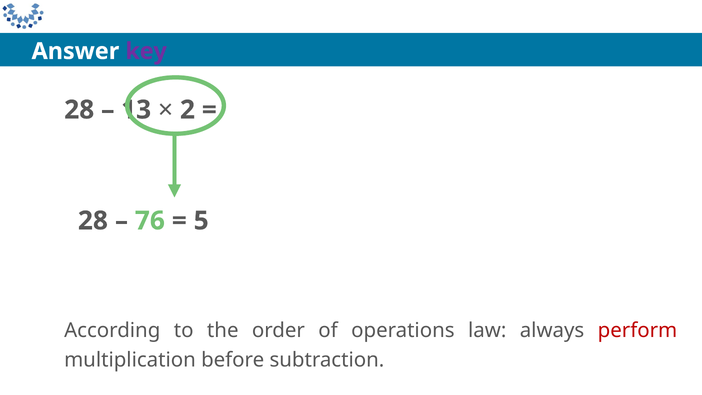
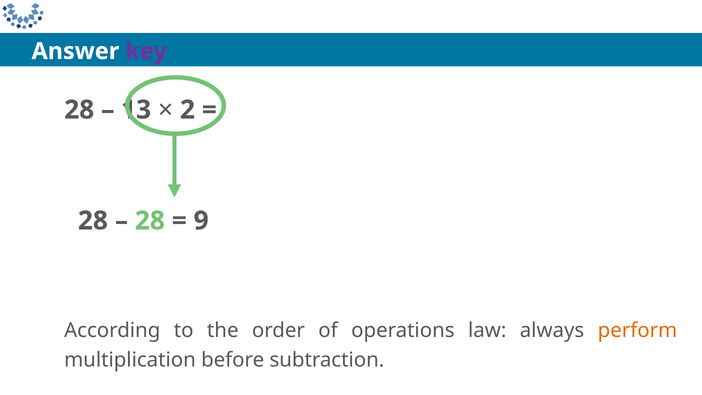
76: 76 -> 28 (150, 221)
5: 5 -> 9 (201, 221)
perform colour: red -> orange (637, 330)
